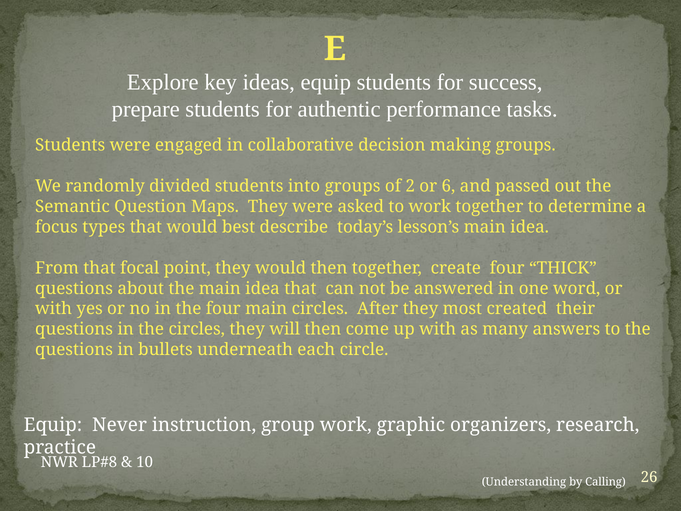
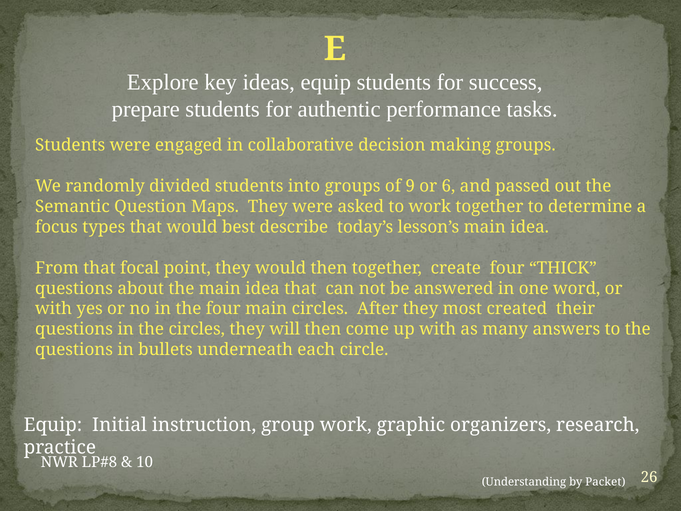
2: 2 -> 9 (410, 186)
Never: Never -> Initial (120, 425)
Calling: Calling -> Packet (605, 482)
